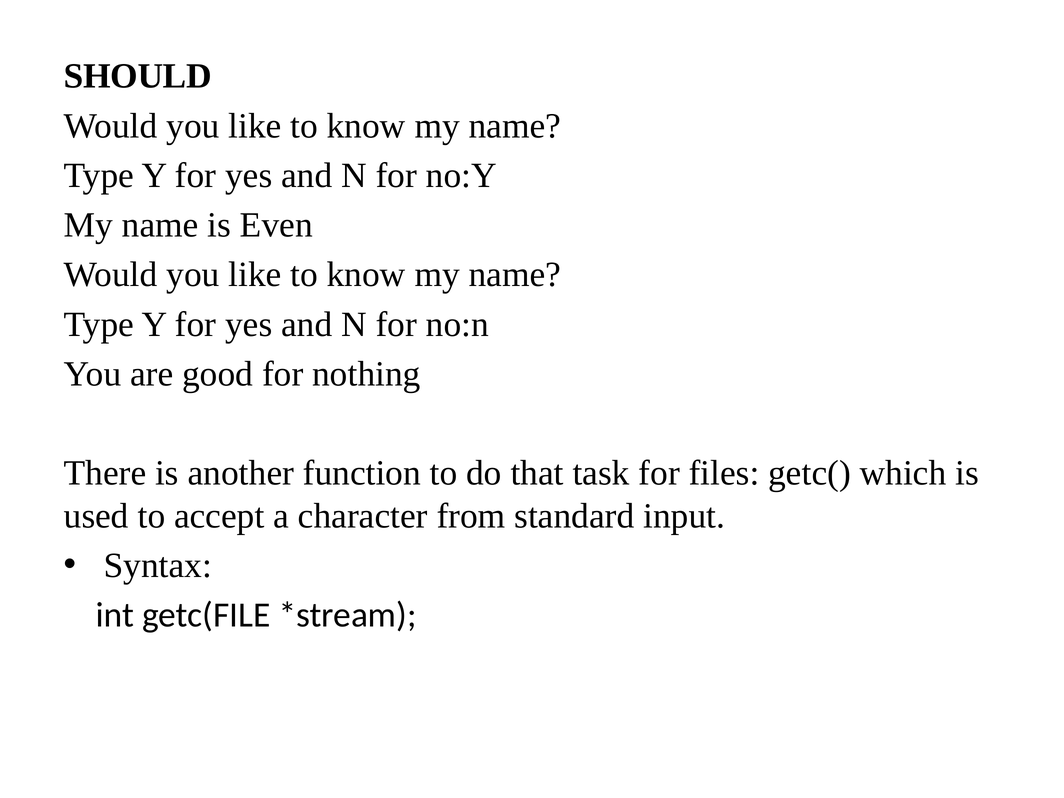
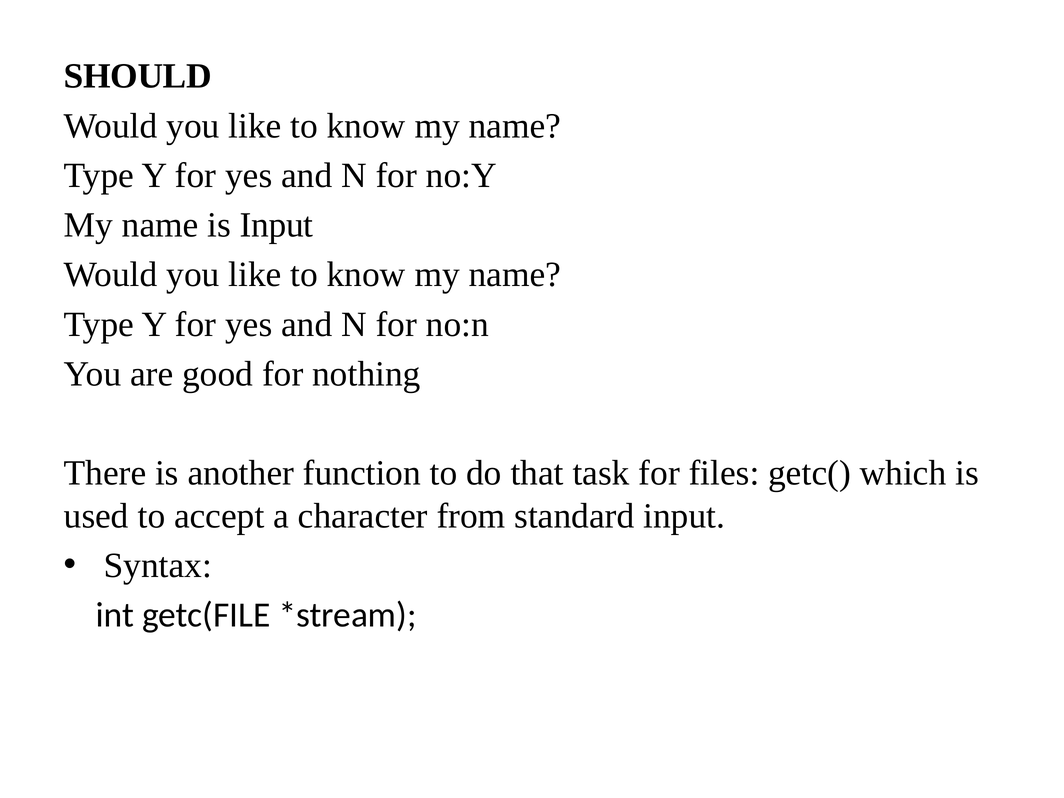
is Even: Even -> Input (277, 225)
